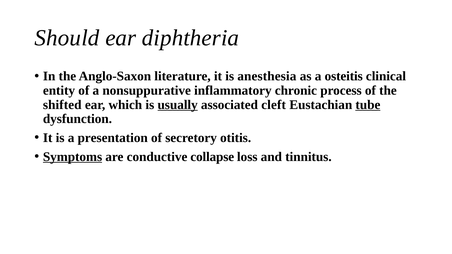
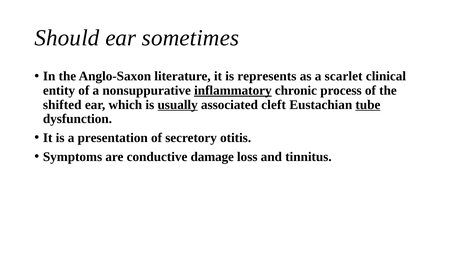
diphtheria: diphtheria -> sometimes (190, 38)
anesthesia: anesthesia -> represents (267, 76)
osteitis: osteitis -> scarlet (344, 76)
inflammatory underline: none -> present (233, 91)
Symptoms underline: present -> none (73, 157)
collapse: collapse -> damage (212, 157)
